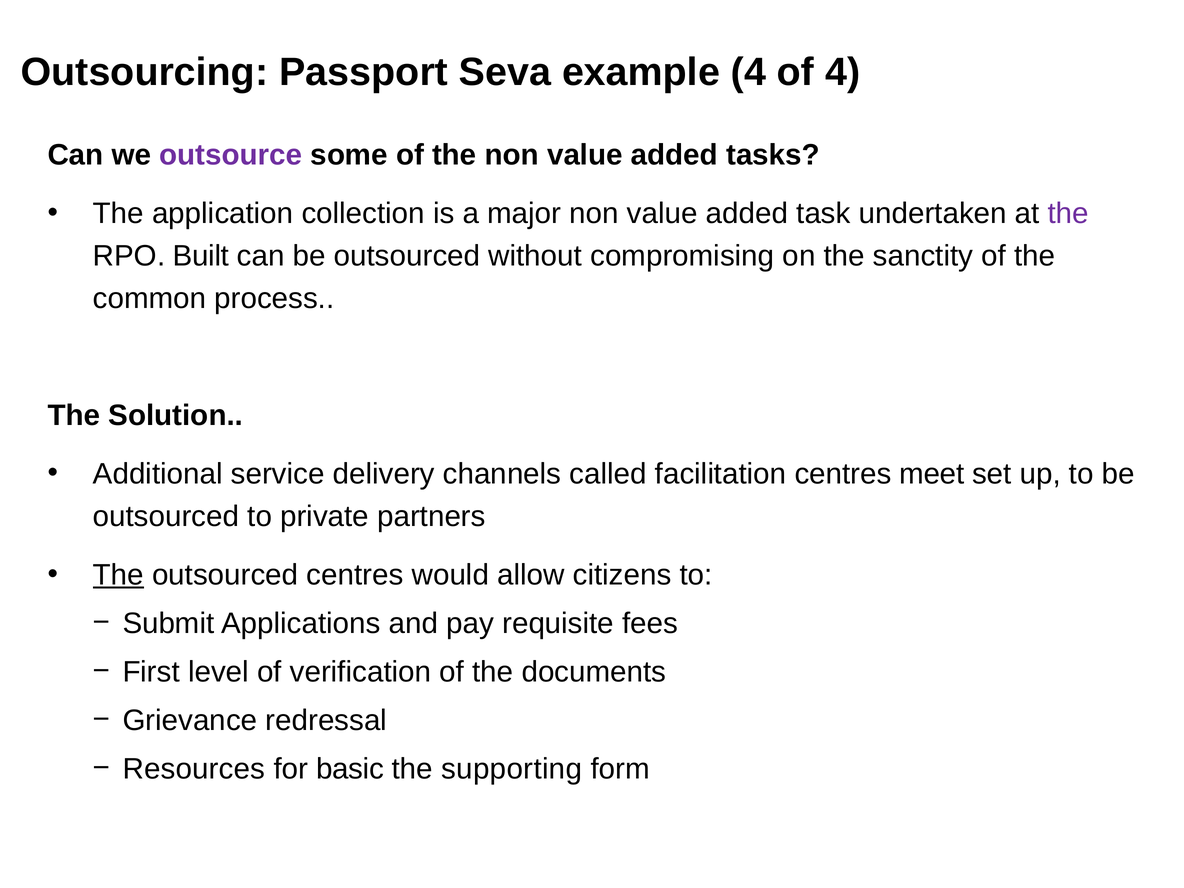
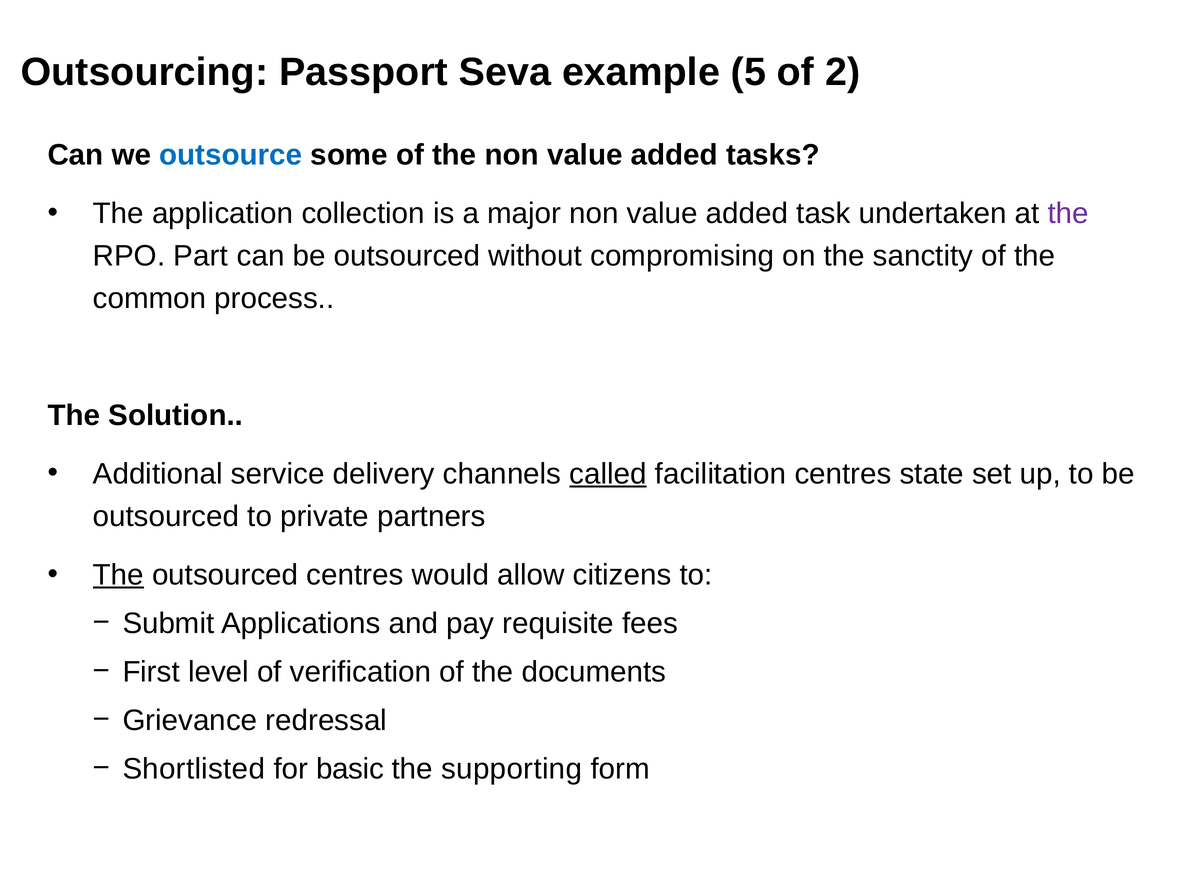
example 4: 4 -> 5 (748, 72)
of 4: 4 -> 2 (843, 72)
outsource colour: purple -> blue (231, 155)
Built: Built -> Part (201, 256)
called underline: none -> present (608, 474)
meet: meet -> state (932, 474)
Resources: Resources -> Shortlisted (194, 769)
